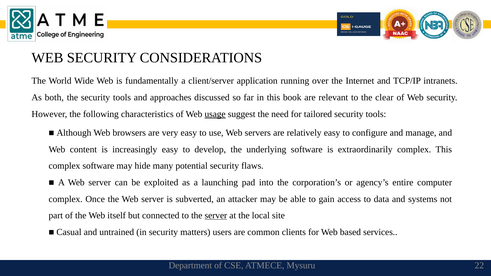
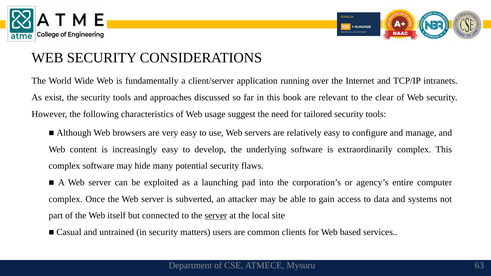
both: both -> exist (54, 98)
usage underline: present -> none (215, 114)
22: 22 -> 63 (479, 266)
